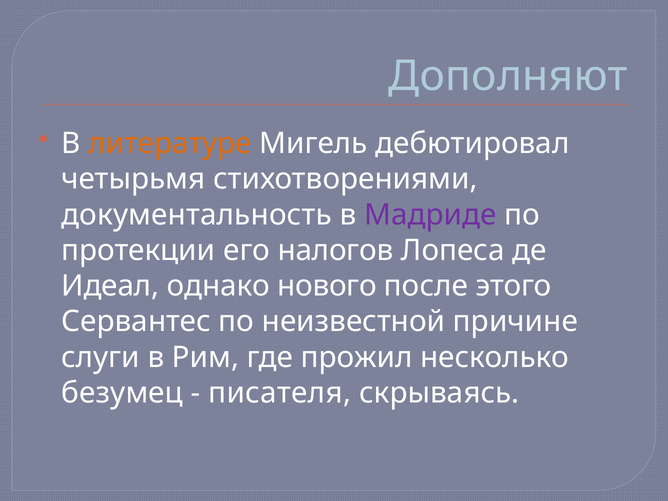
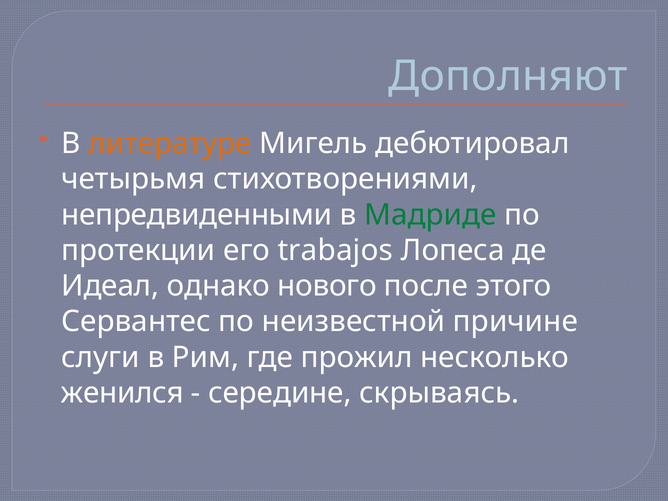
документальность: документальность -> непредвиденными (197, 215)
Мадриде colour: purple -> green (430, 215)
налогов: налогов -> trabajos (335, 250)
безумец: безумец -> женился (122, 393)
писателя: писателя -> середине (280, 393)
